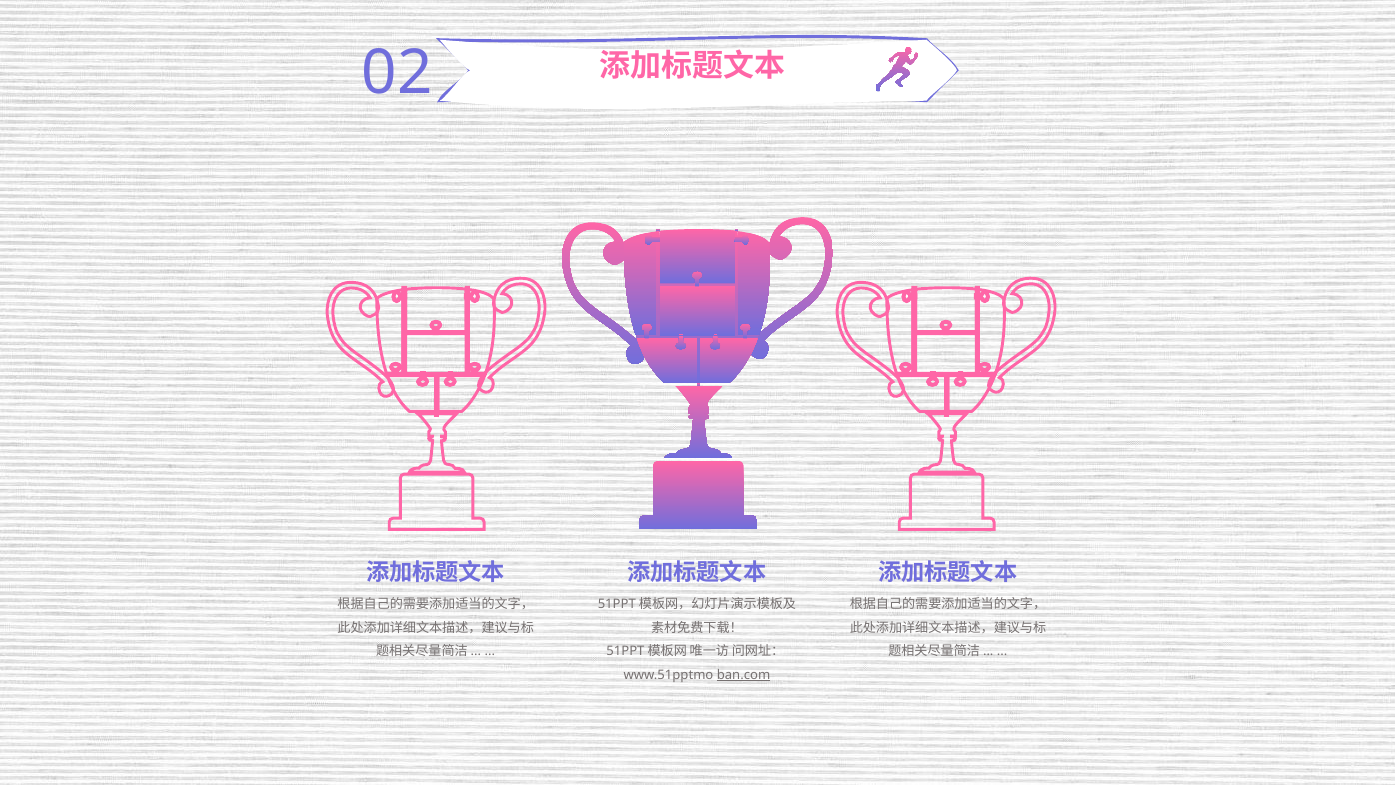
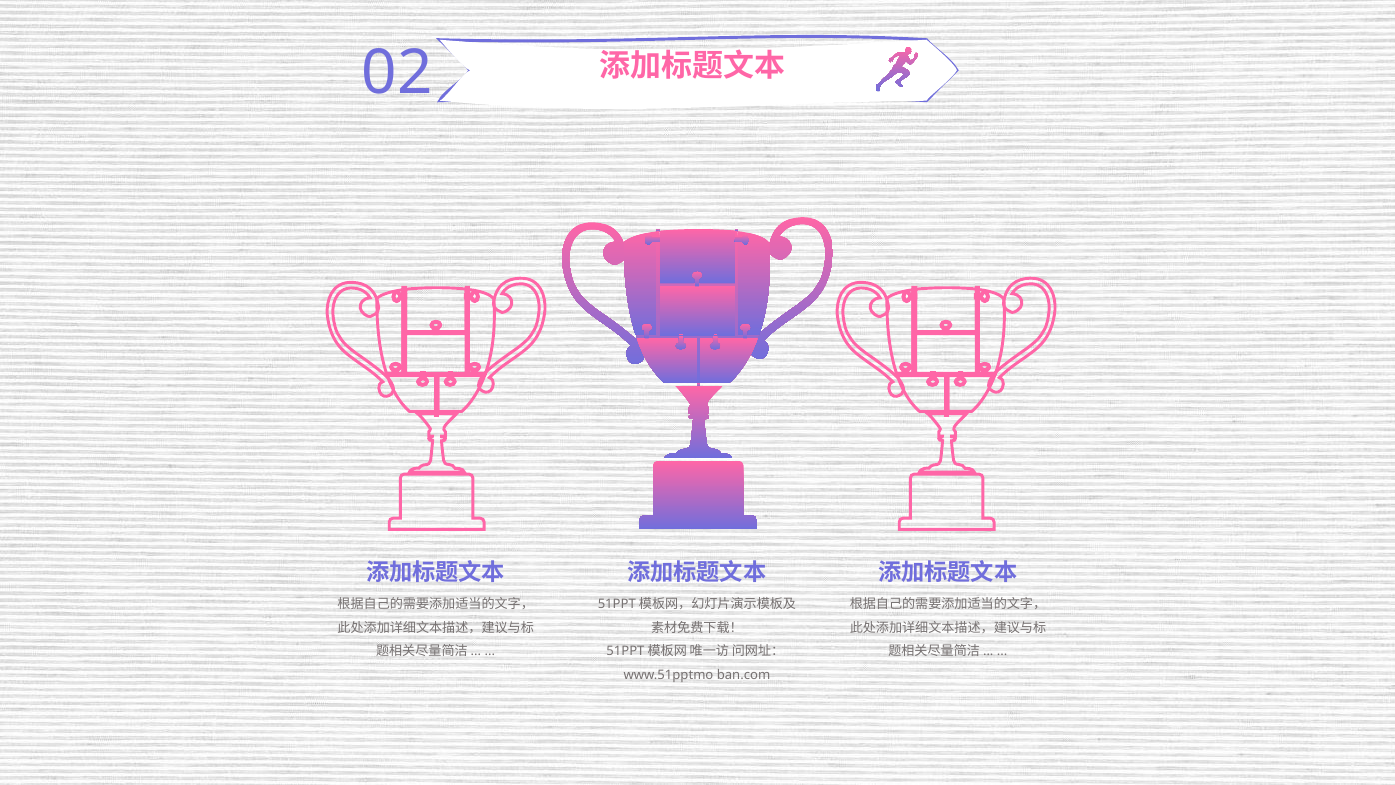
ban.com underline: present -> none (744, 675)
